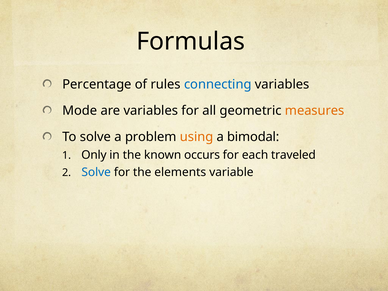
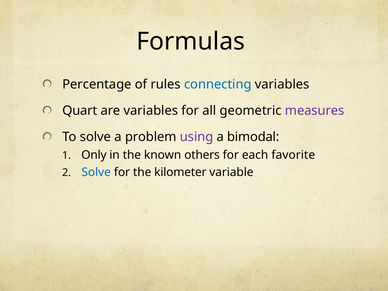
Mode: Mode -> Quart (80, 111)
measures colour: orange -> purple (315, 111)
using colour: orange -> purple (197, 137)
occurs: occurs -> others (202, 155)
traveled: traveled -> favorite (293, 155)
elements: elements -> kilometer (180, 172)
